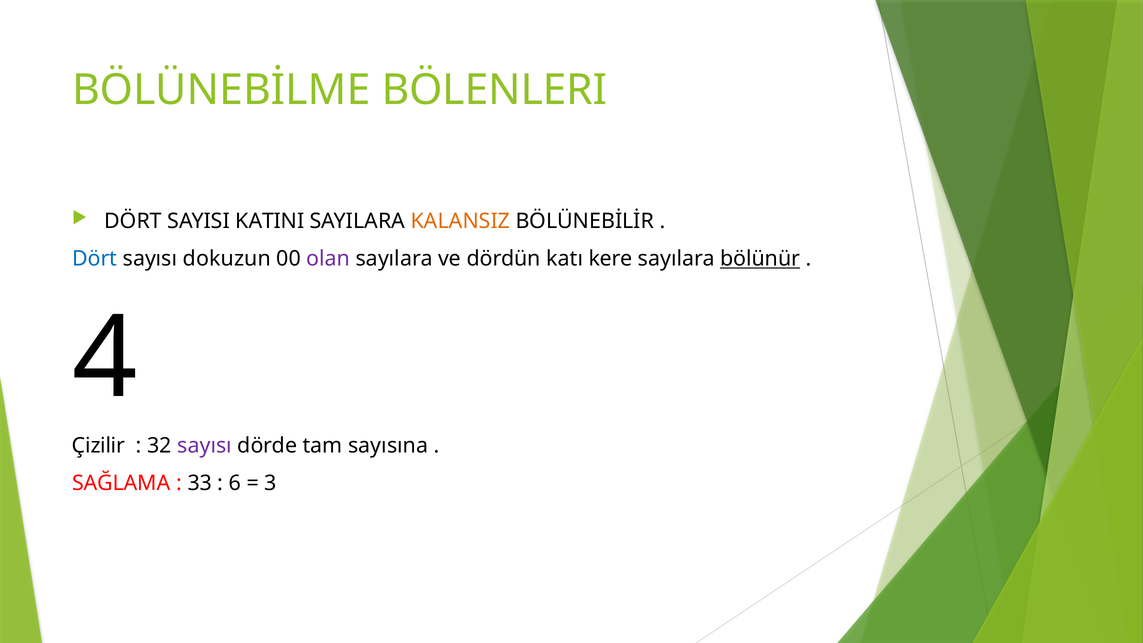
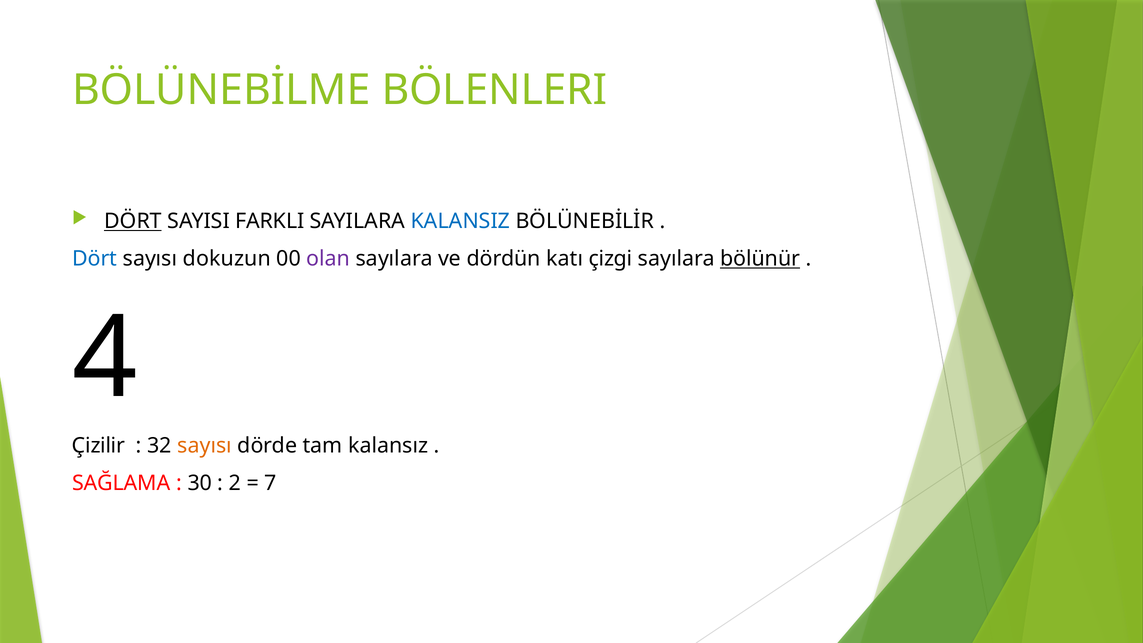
DÖRT underline: none -> present (133, 221)
KATINI: KATINI -> FARKLI (270, 221)
KALANSIZ colour: orange -> blue (460, 221)
kere: kere -> çizgi (611, 259)
sayısı colour: purple -> orange (205, 446)
sayısına: sayısına -> kalansız (388, 446)
33: 33 -> 30 (200, 483)
6: 6 -> 2 (235, 483)
3: 3 -> 7 (271, 483)
